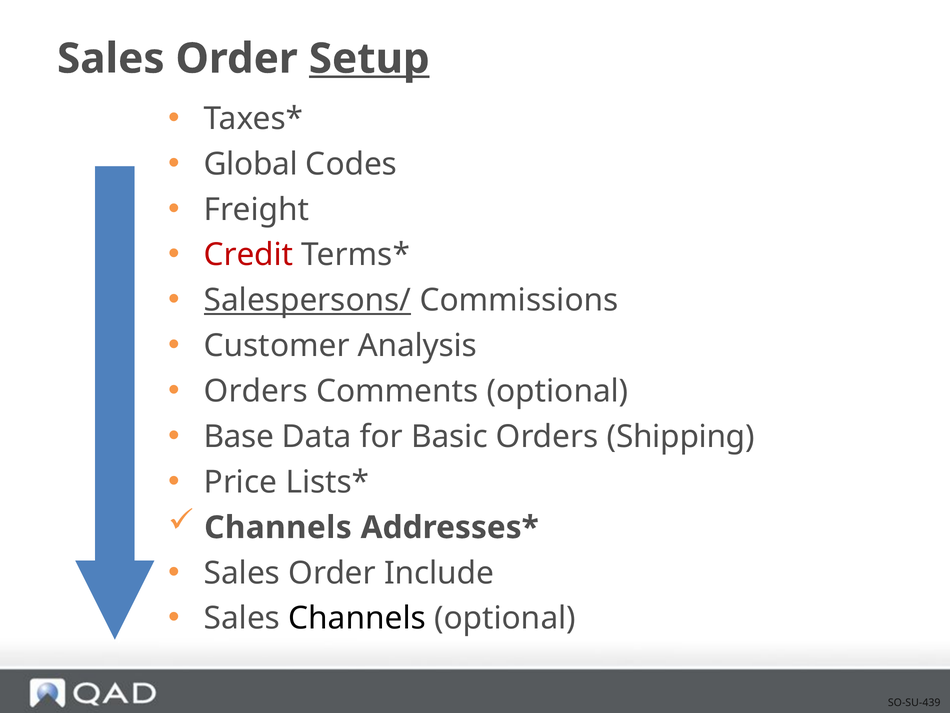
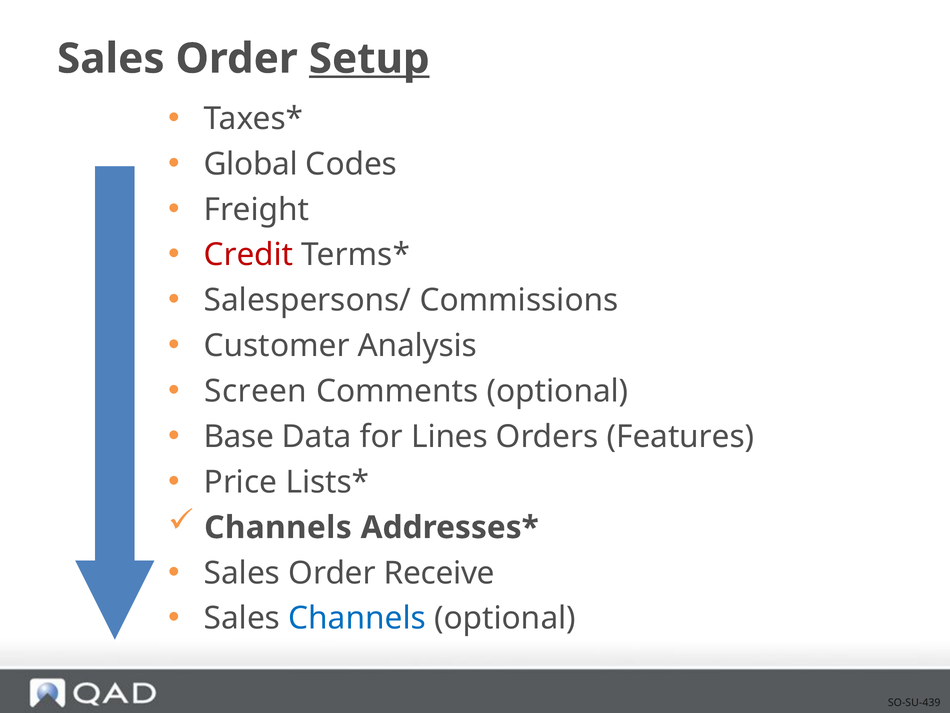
Salespersons/ underline: present -> none (308, 300)
Orders: Orders -> Screen (256, 391)
Basic: Basic -> Lines (450, 436)
Shipping: Shipping -> Features (681, 436)
Include: Include -> Receive (439, 573)
Channels colour: black -> blue (357, 618)
